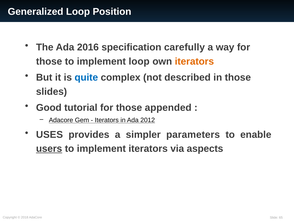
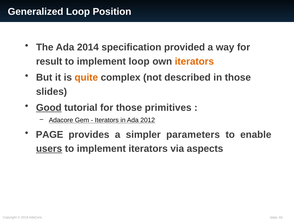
2016: 2016 -> 2014 (88, 47)
carefully: carefully -> provided (185, 47)
those: those -> result (49, 61)
quite colour: blue -> orange (86, 77)
Good underline: none -> present (49, 107)
appended: appended -> primitives (168, 107)
USES: USES -> PAGE (50, 134)
